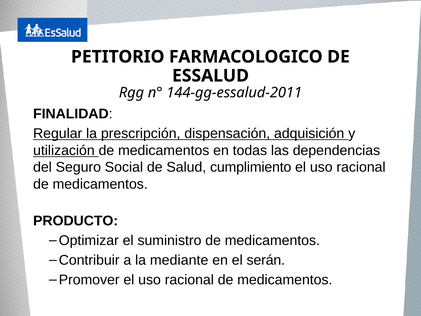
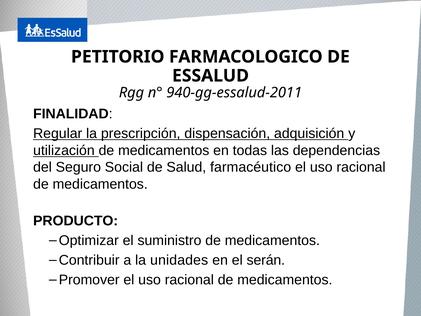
144-gg-essalud-2011: 144-gg-essalud-2011 -> 940-gg-essalud-2011 (234, 93)
cumplimiento: cumplimiento -> farmacéutico (251, 167)
mediante: mediante -> unidades (179, 260)
